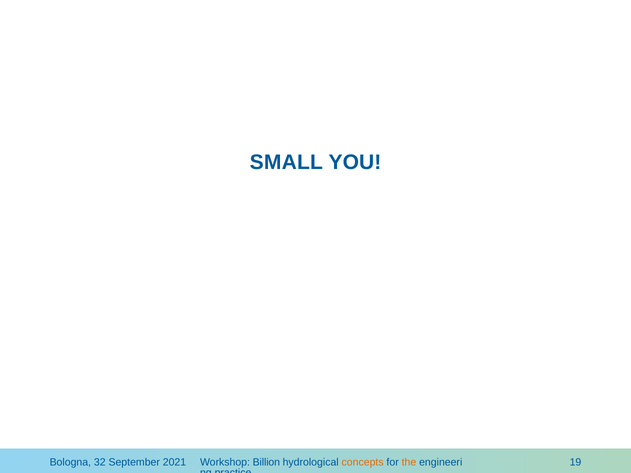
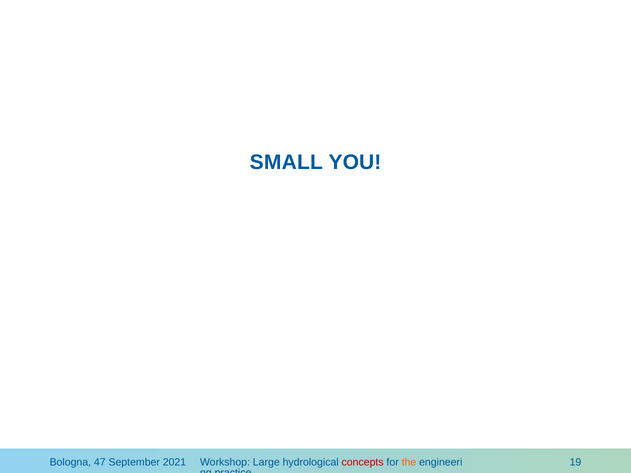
32: 32 -> 47 (100, 462)
Billion: Billion -> Large (266, 462)
concepts colour: orange -> red (363, 462)
